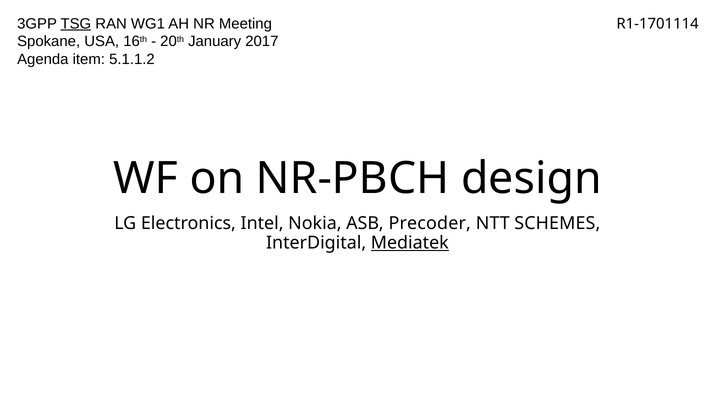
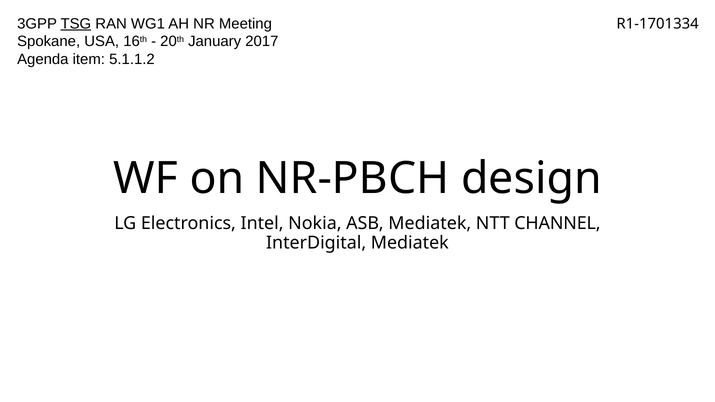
R1-1701114: R1-1701114 -> R1-1701334 (658, 24)
ASB Precoder: Precoder -> Mediatek (430, 223)
SCHEMES: SCHEMES -> CHANNEL (557, 223)
Mediatek underline: present -> none (410, 243)
